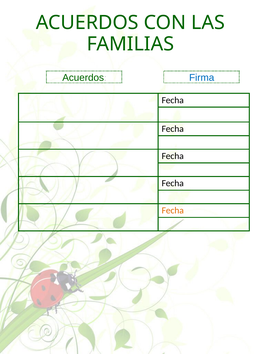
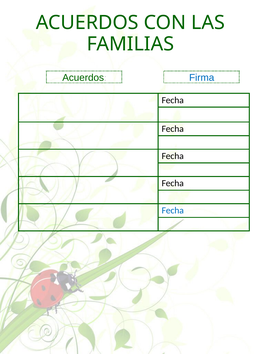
Fecha colour: orange -> blue (173, 211)
